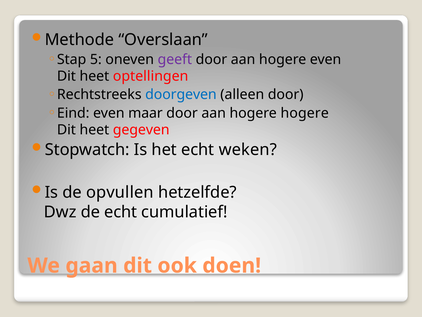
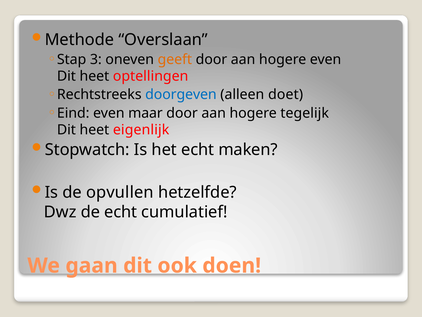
5: 5 -> 3 (96, 59)
geeft colour: purple -> orange (175, 59)
alleen door: door -> doet (286, 95)
hogere hogere: hogere -> tegelijk (305, 113)
gegeven: gegeven -> eigenlijk (141, 130)
weken: weken -> maken (248, 150)
